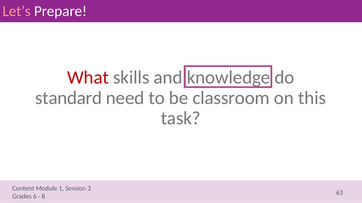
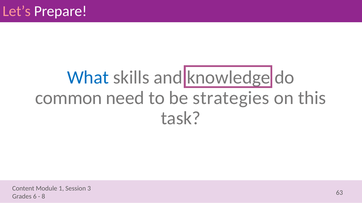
What colour: red -> blue (88, 78)
standard: standard -> common (69, 98)
classroom: classroom -> strategies (231, 98)
